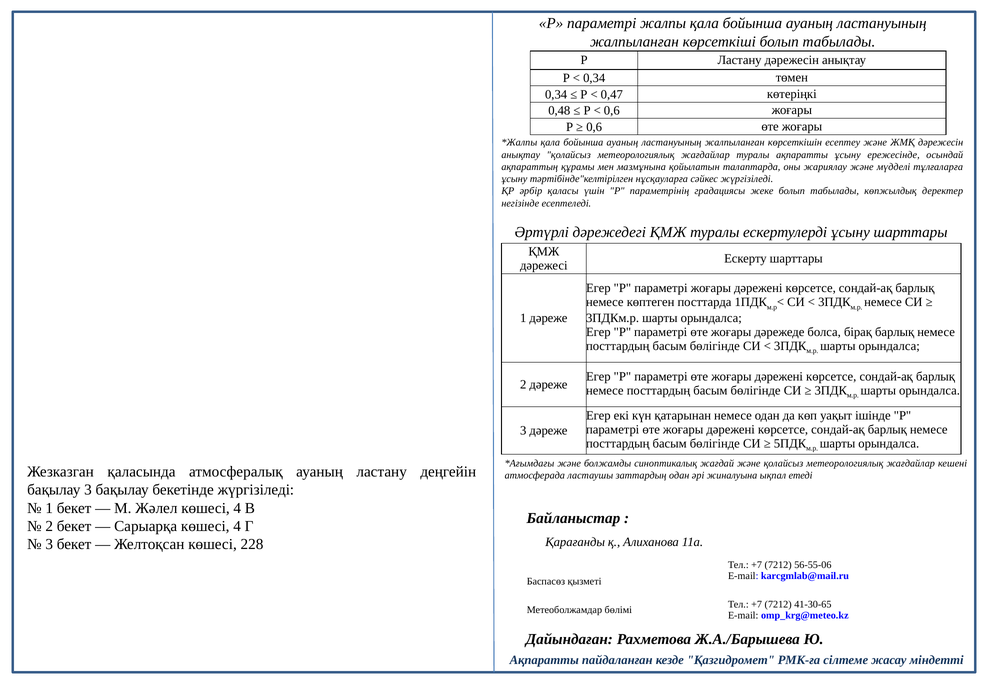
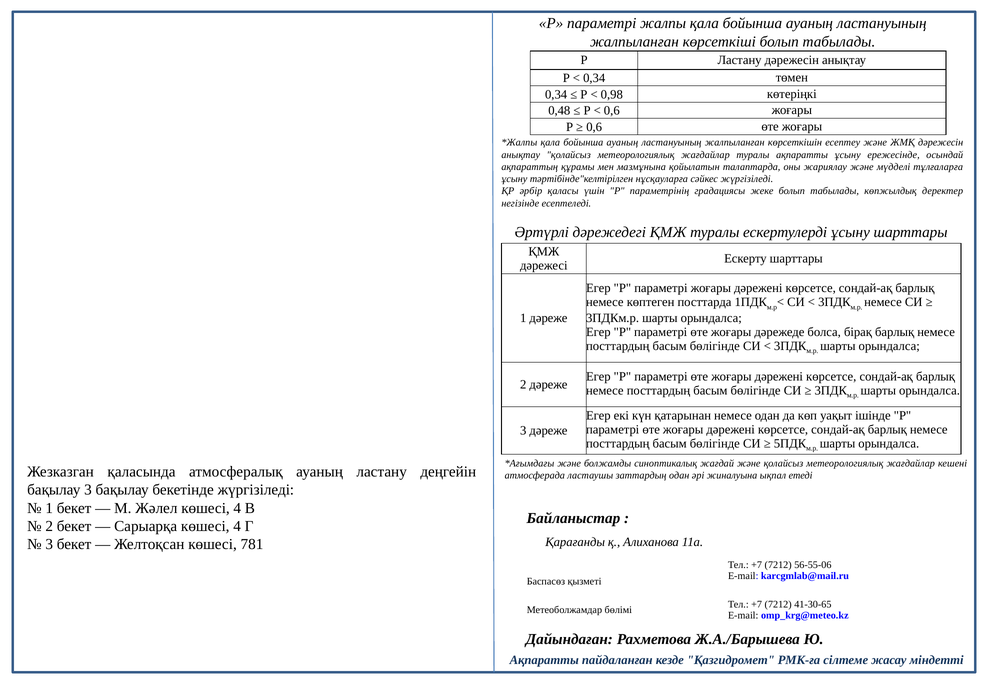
0,47: 0,47 -> 0,98 (612, 94)
228: 228 -> 781 (252, 544)
